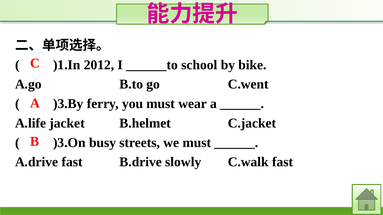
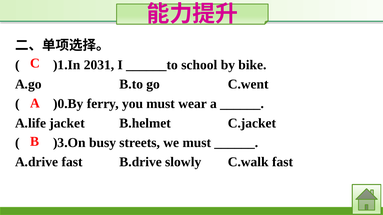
2012: 2012 -> 2031 (99, 65)
)3.By: )3.By -> )0.By (68, 104)
